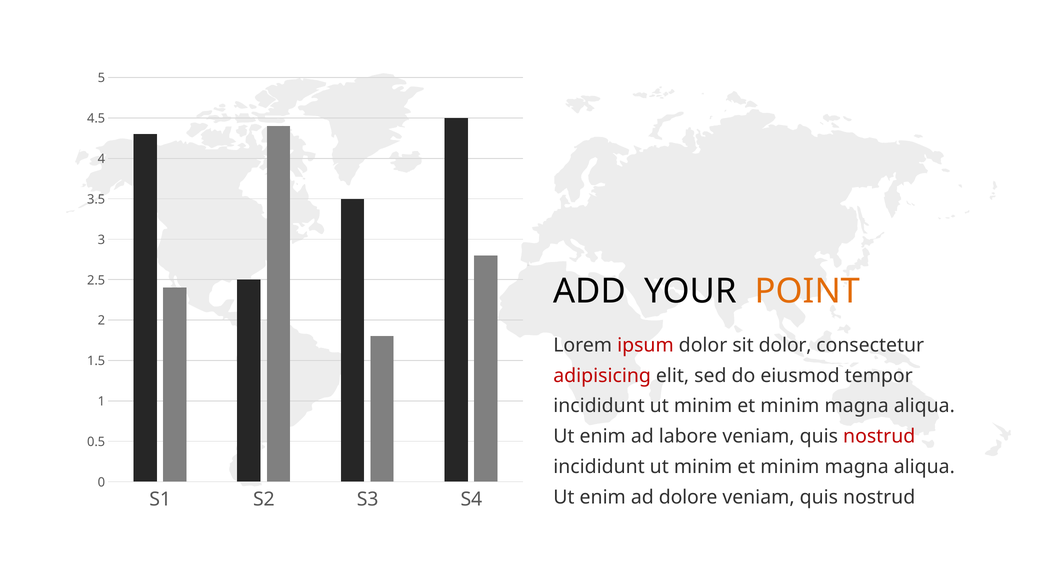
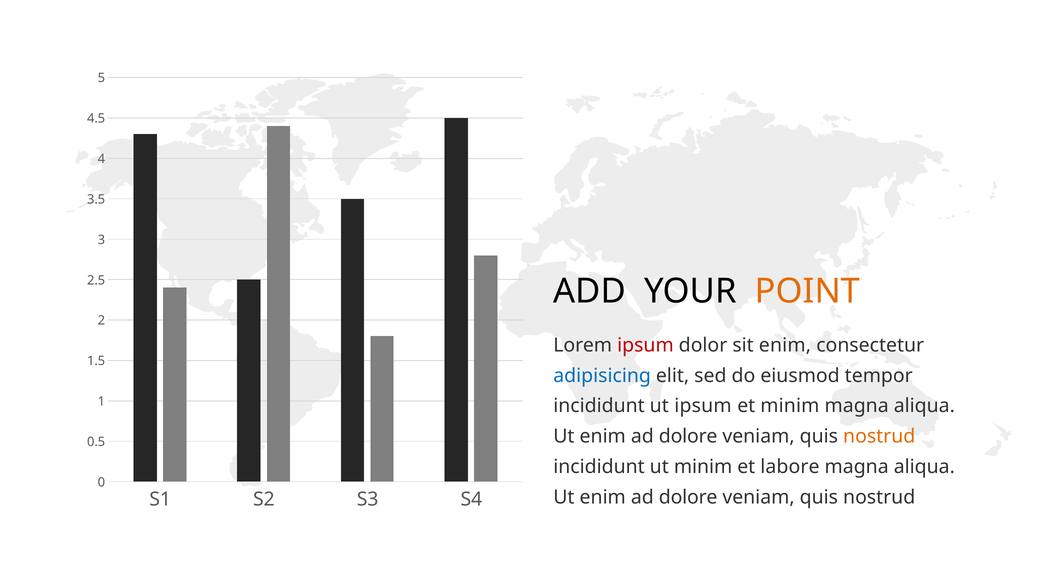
sit dolor: dolor -> enim (785, 346)
adipisicing colour: red -> blue (602, 376)
minim: minim -> ipsum (703, 406)
labore: labore -> dolore (688, 437)
nostrud colour: red -> orange (879, 437)
minim: minim -> labore (790, 467)
